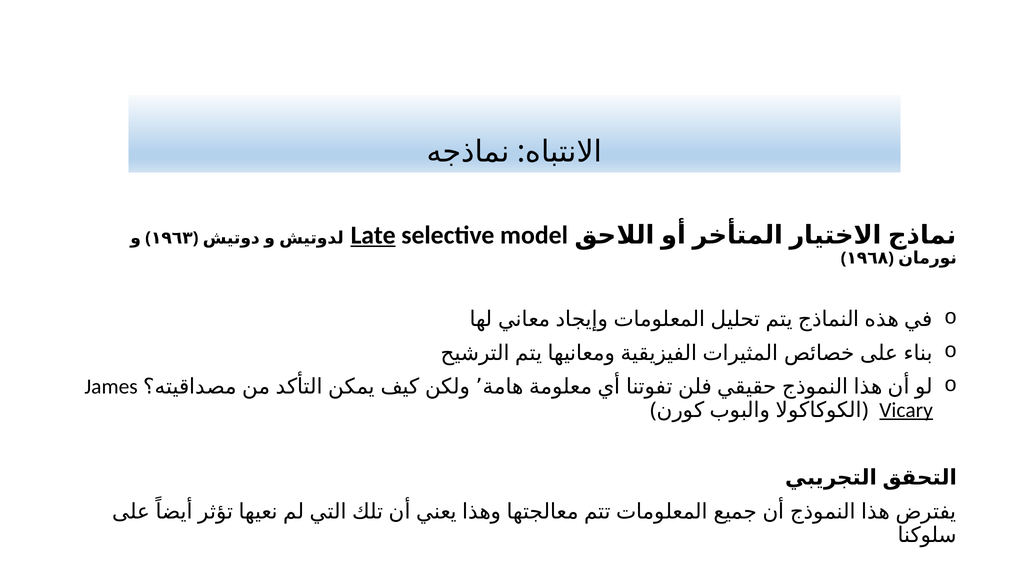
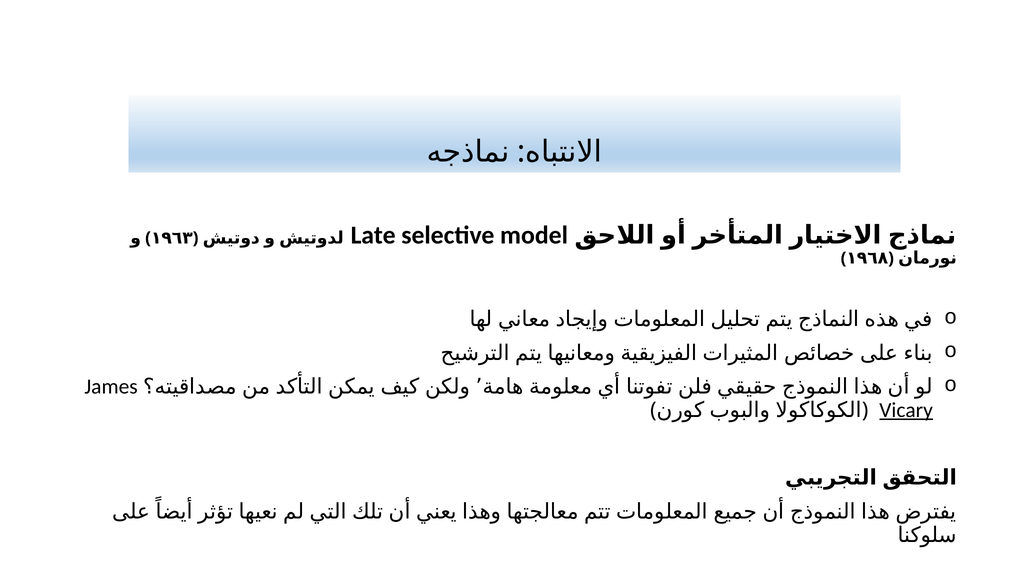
Late underline: present -> none (373, 235)
